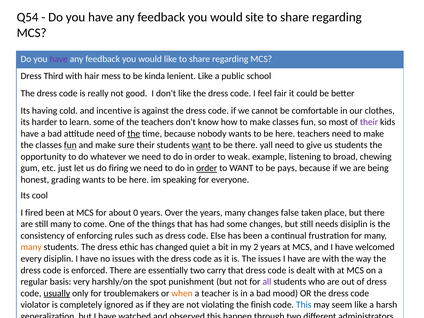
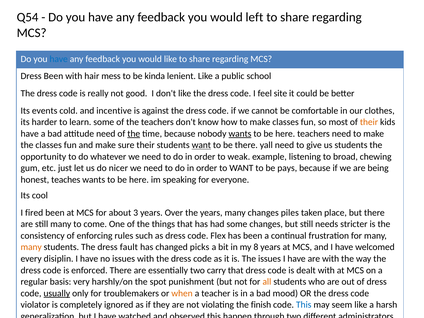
site: site -> left (254, 17)
have colour: purple -> blue (59, 59)
Dress Third: Third -> Been (53, 76)
fair: fair -> site (280, 93)
having: having -> events (45, 111)
their colour: purple -> orange (369, 122)
wants underline: none -> present (240, 134)
fun underline: present -> none (70, 145)
firing: firing -> nicer (118, 168)
order underline: present -> none (207, 168)
grading: grading -> teaches (66, 180)
0: 0 -> 3 (136, 213)
false: false -> piles (290, 213)
needs disiplin: disiplin -> stricter (354, 224)
Else: Else -> Flex (218, 236)
ethic: ethic -> fault (129, 247)
quiet: quiet -> picks (200, 247)
2: 2 -> 8 (256, 247)
all colour: purple -> orange (267, 282)
